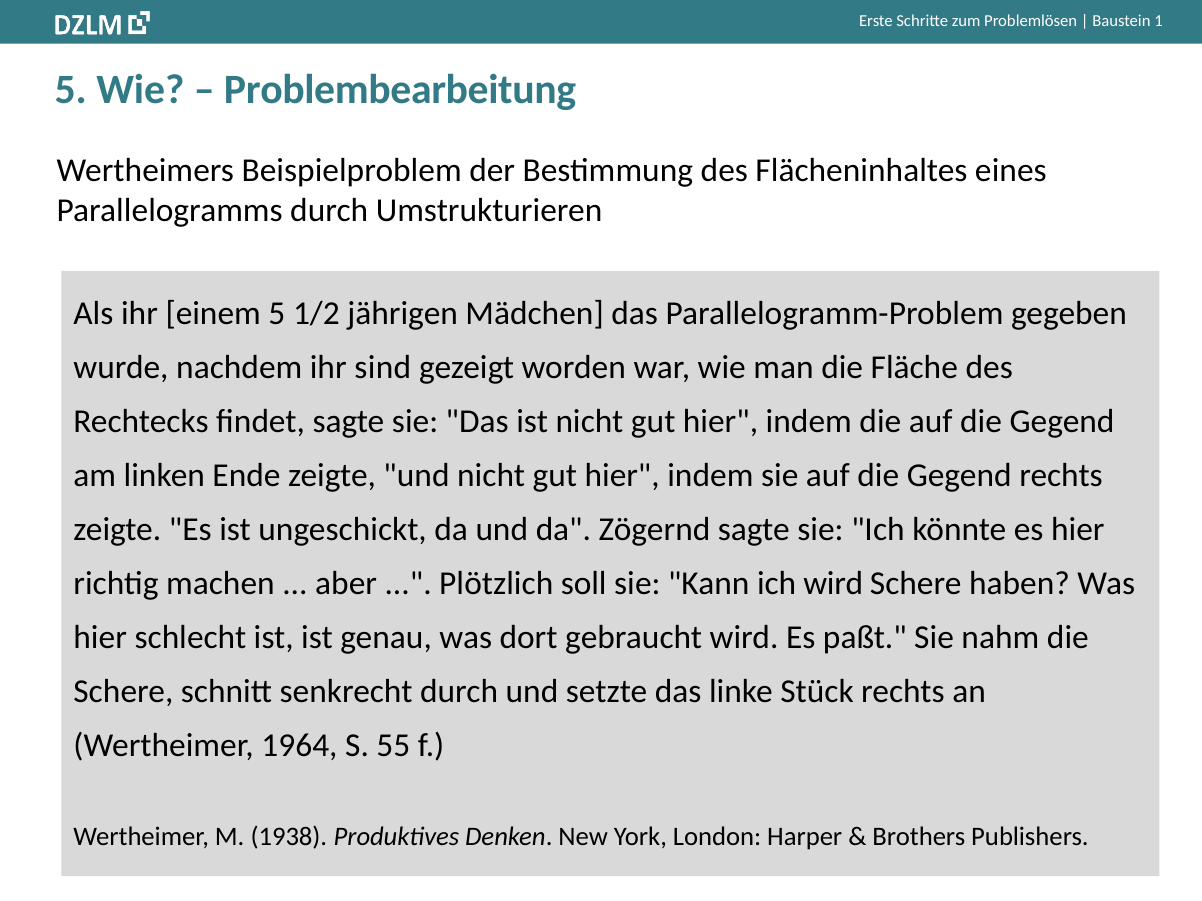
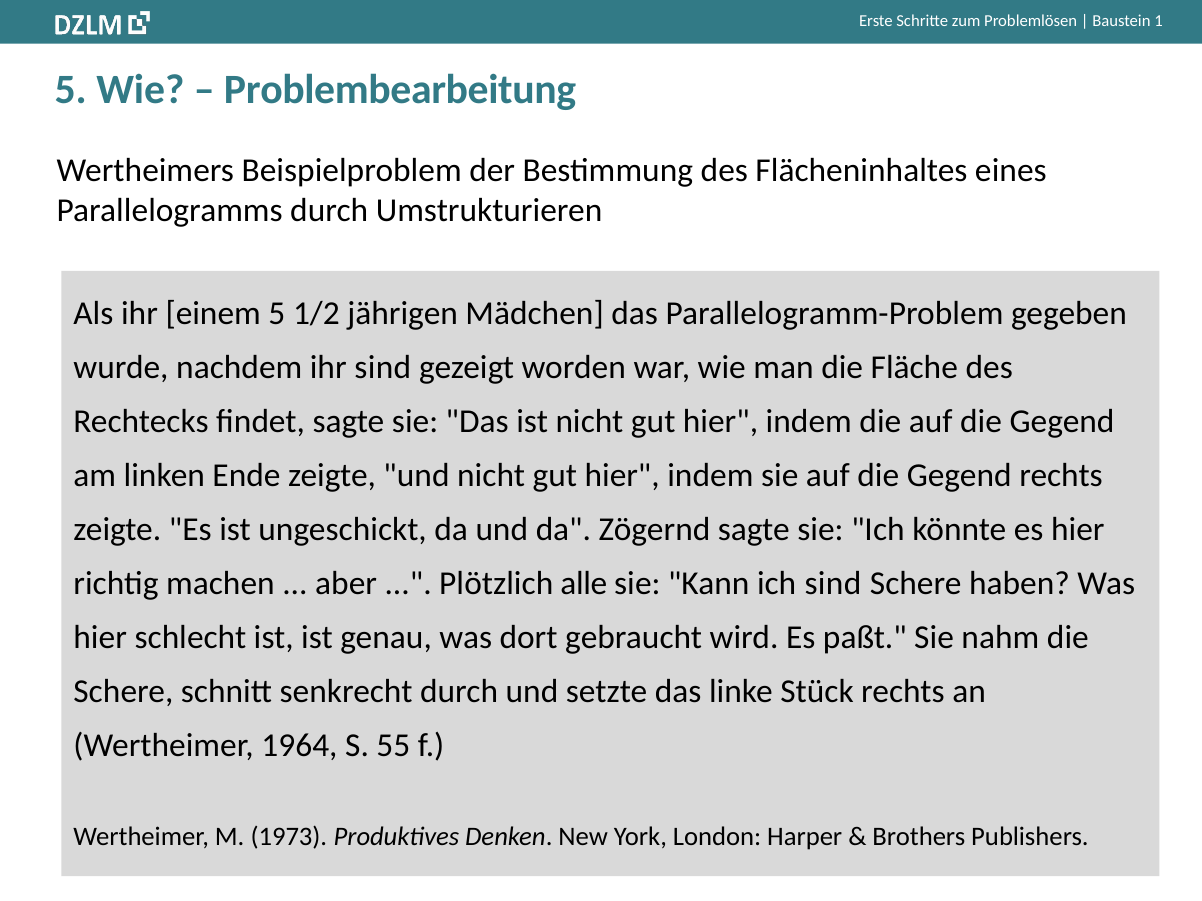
soll: soll -> alle (584, 584)
ich wird: wird -> sind (833, 584)
1938: 1938 -> 1973 (289, 837)
